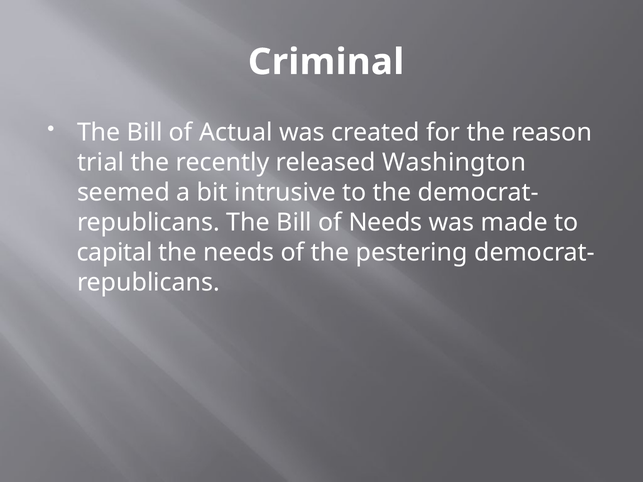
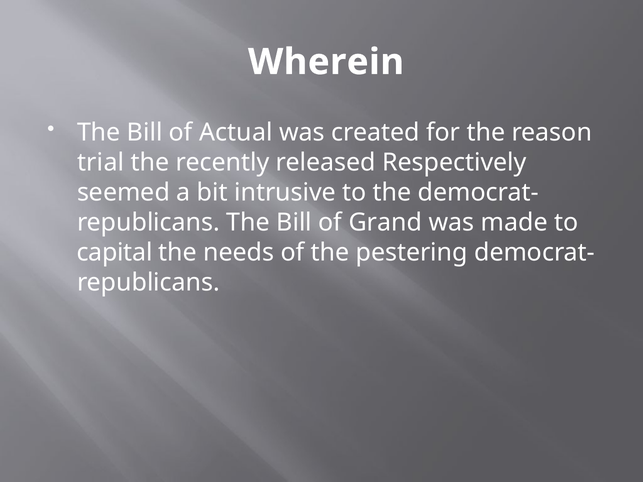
Criminal: Criminal -> Wherein (326, 62)
Washington: Washington -> Respectively (454, 162)
of Needs: Needs -> Grand (385, 223)
